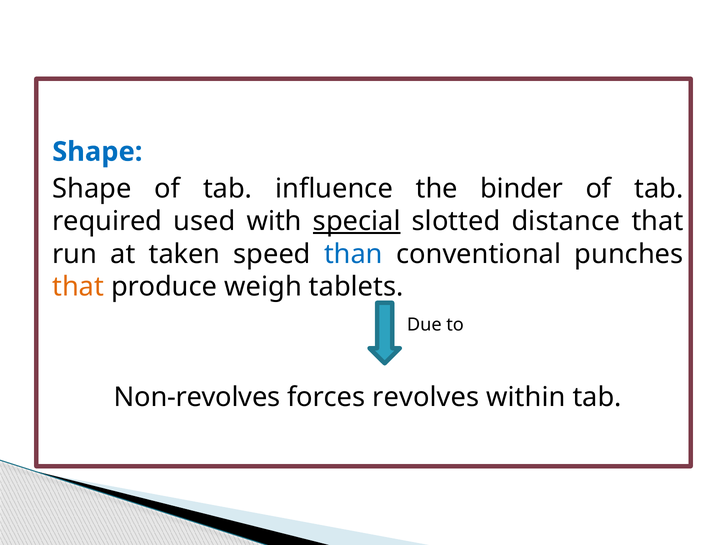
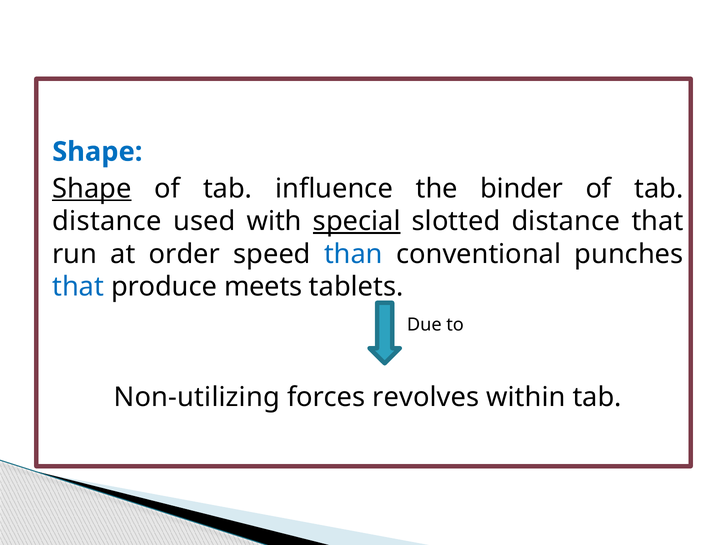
Shape underline: none -> present (92, 189)
required: required -> distance (107, 221)
taken: taken -> order (184, 254)
that colour: orange -> blue (78, 287)
weigh: weigh -> meets (263, 287)
Non-revolves: Non-revolves -> Non-utilizing (197, 397)
